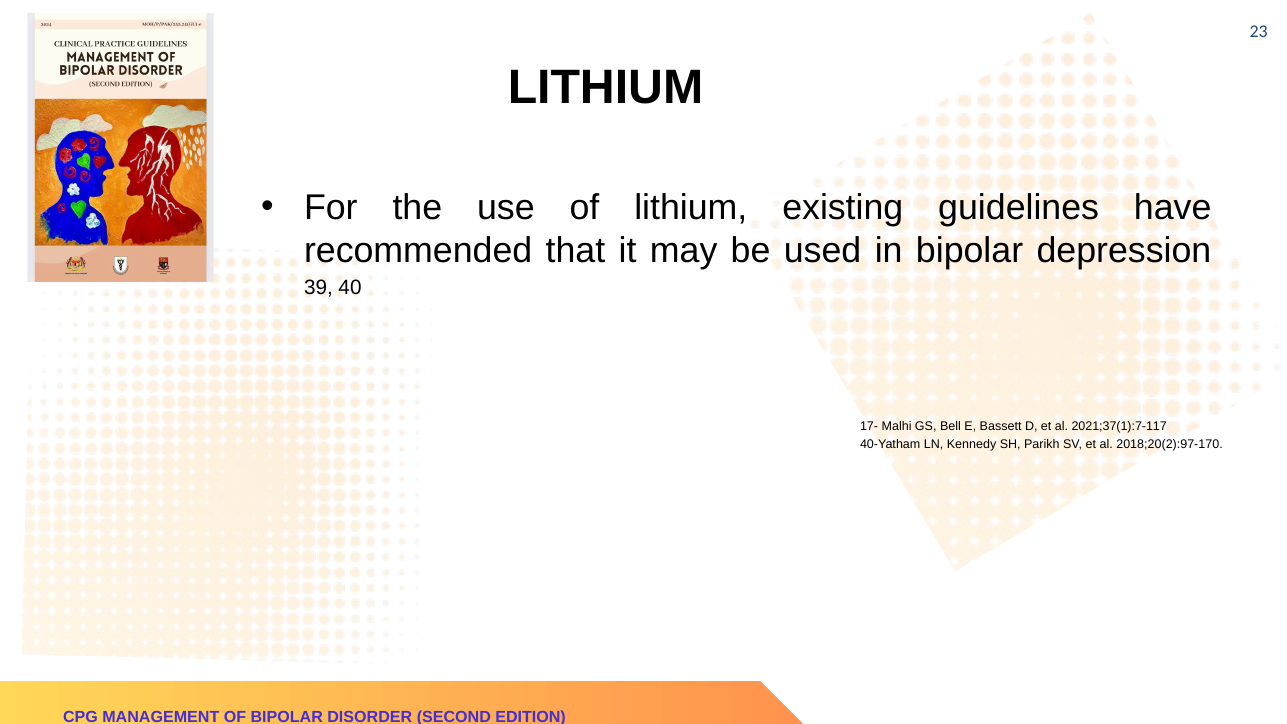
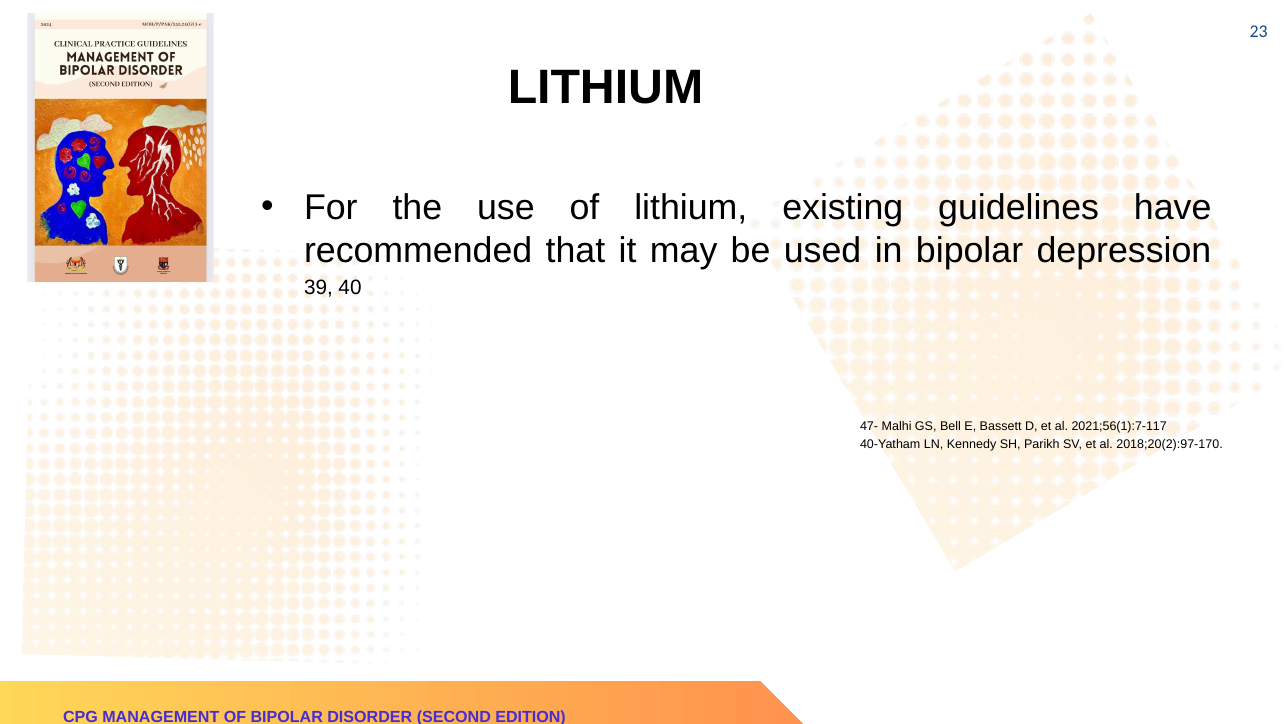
17-: 17- -> 47- (869, 426)
2021;37(1):7-117: 2021;37(1):7-117 -> 2021;56(1):7-117 (1119, 426)
